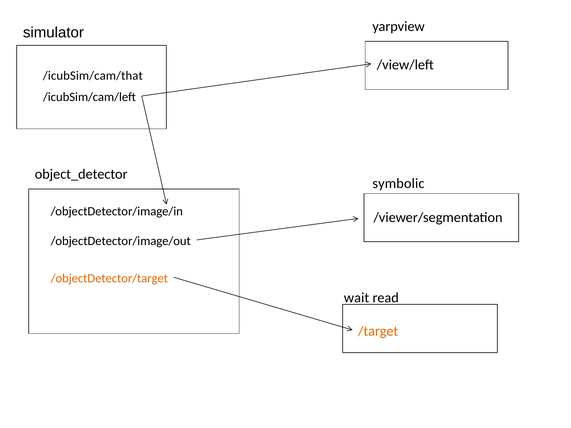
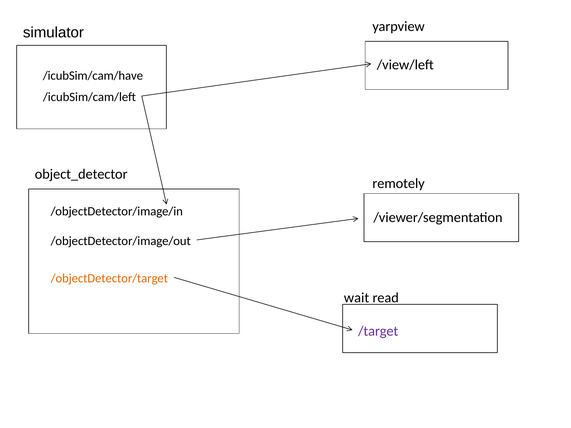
/icubSim/cam/that: /icubSim/cam/that -> /icubSim/cam/have (93, 76)
symbolic: symbolic -> remotely (399, 184)
/target colour: orange -> purple (378, 331)
